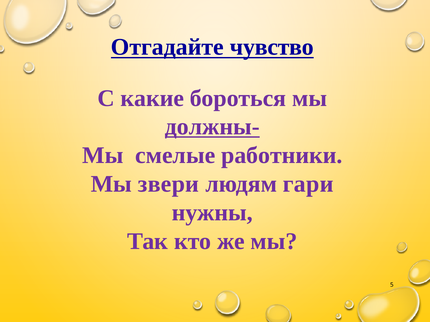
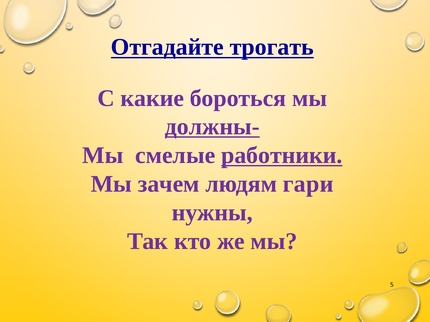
чувство: чувство -> трогать (272, 47)
работники underline: none -> present (282, 156)
звери: звери -> зачем (169, 184)
